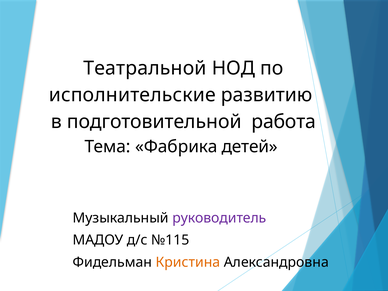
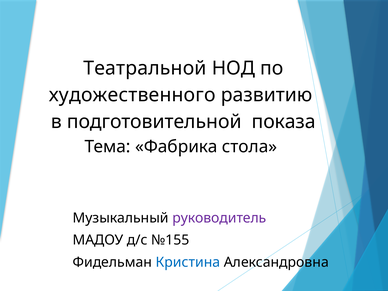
исполнительские: исполнительские -> художественного (132, 95)
работа: работа -> показа (284, 122)
детей: детей -> стола (250, 147)
№115: №115 -> №155 (170, 240)
Кристина colour: orange -> blue (188, 262)
